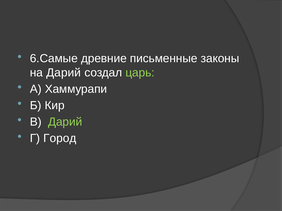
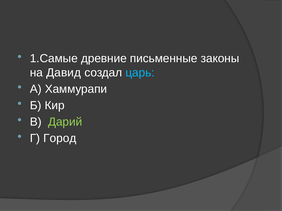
6.Самые: 6.Самые -> 1.Самые (54, 59)
на Дарий: Дарий -> Давид (64, 73)
царь colour: light green -> light blue (140, 73)
